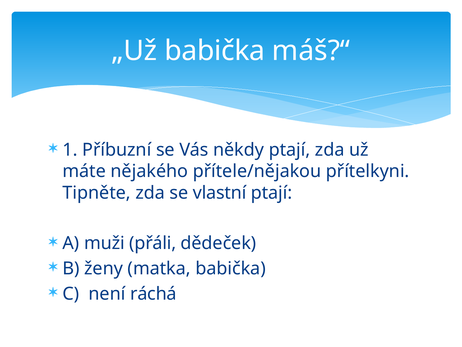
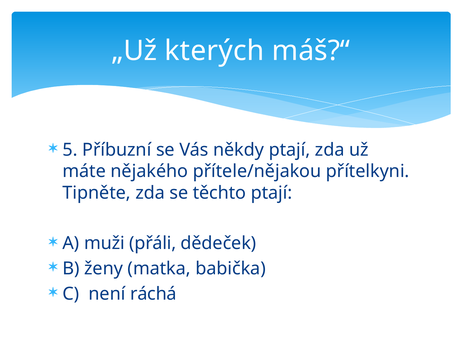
„Už babička: babička -> kterých (214, 51)
1: 1 -> 5 (70, 150)
vlastní: vlastní -> těchto (220, 193)
